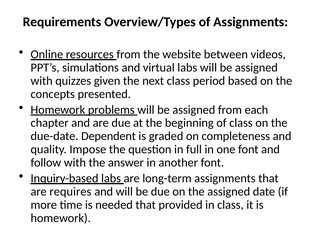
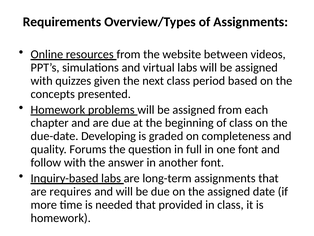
Dependent: Dependent -> Developing (109, 136)
Impose: Impose -> Forums (88, 149)
